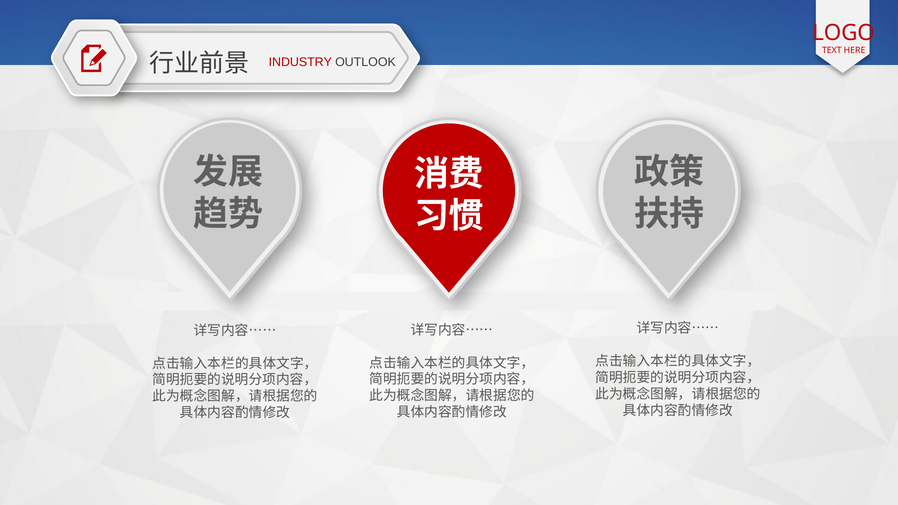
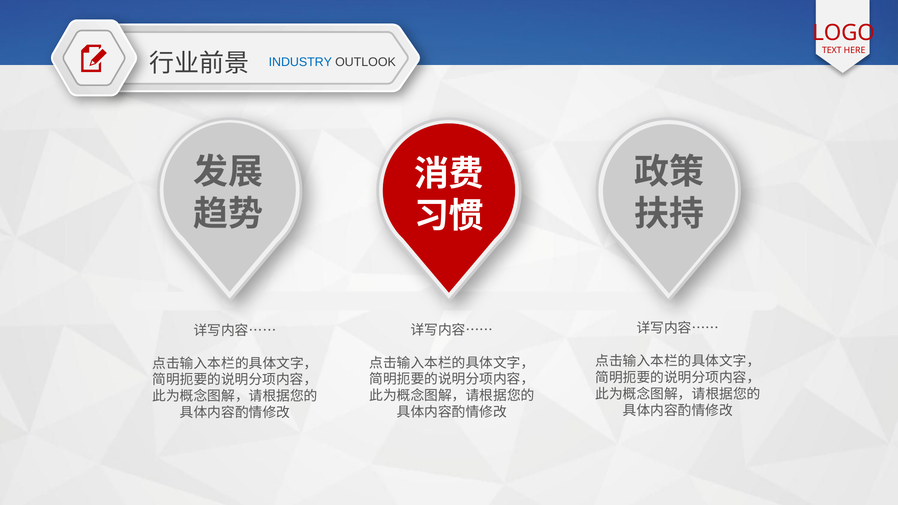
INDUSTRY colour: red -> blue (300, 62)
